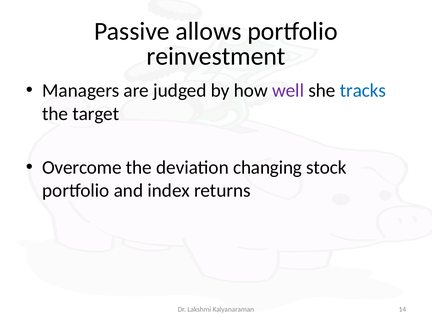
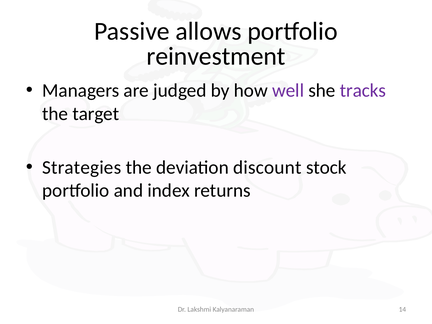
tracks colour: blue -> purple (363, 91)
Overcome: Overcome -> Strategies (82, 167)
changing: changing -> discount (267, 167)
